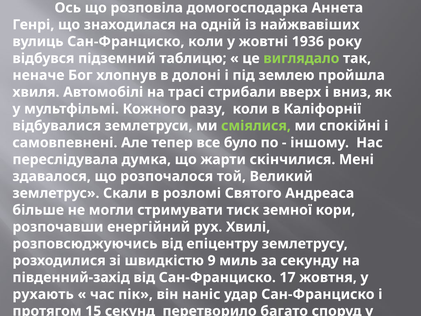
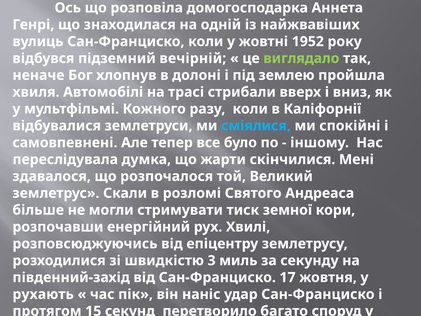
1936: 1936 -> 1952 (308, 41)
таблицю: таблицю -> вечірній (193, 58)
сміялися colour: light green -> light blue (256, 126)
9: 9 -> 3 (212, 260)
